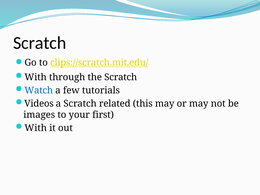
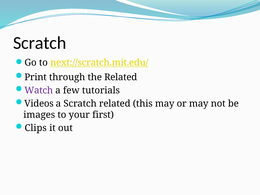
clips://scratch.mit.edu/: clips://scratch.mit.edu/ -> next://scratch.mit.edu/ (99, 63)
With: With -> Print (36, 77)
the Scratch: Scratch -> Related (121, 77)
Watch colour: blue -> purple (39, 90)
With: With -> Clips (36, 128)
